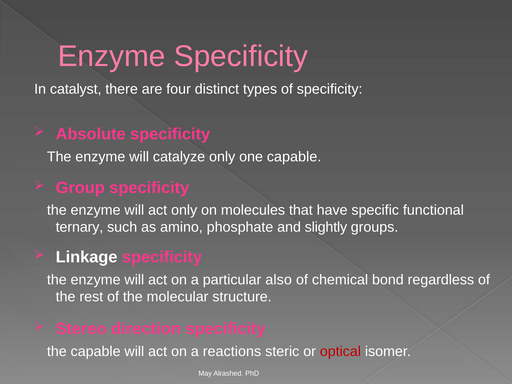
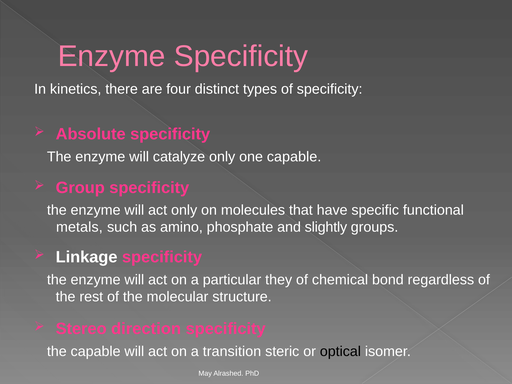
catalyst: catalyst -> kinetics (76, 89)
ternary: ternary -> metals (79, 227)
also: also -> they (279, 280)
reactions: reactions -> transition (232, 351)
optical colour: red -> black (340, 351)
